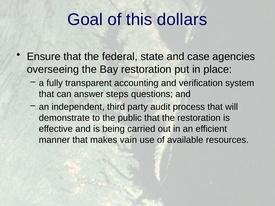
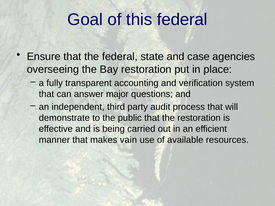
this dollars: dollars -> federal (182, 20)
steps: steps -> major (117, 94)
